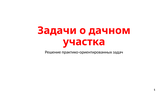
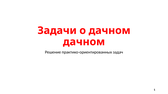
участка: участка -> дачном (84, 42)
